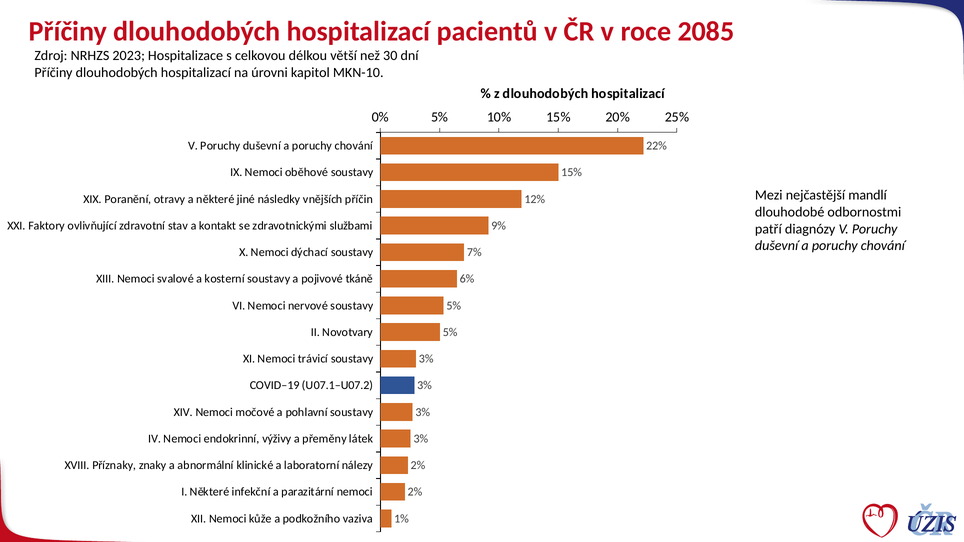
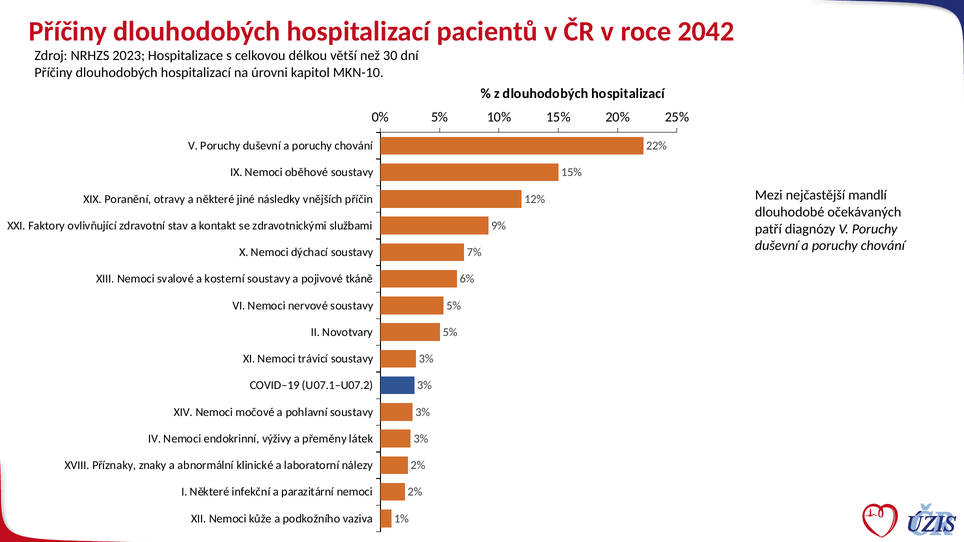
2085: 2085 -> 2042 (706, 31)
odbornostmi: odbornostmi -> očekávaných (864, 212)
